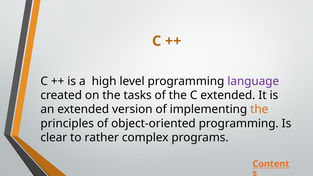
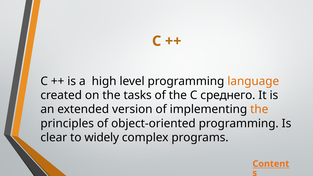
language colour: purple -> orange (253, 81)
C extended: extended -> среднего (228, 95)
rather: rather -> widely (102, 138)
